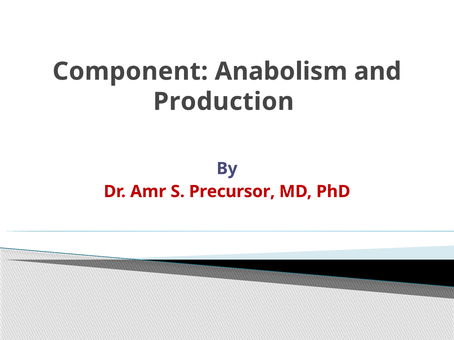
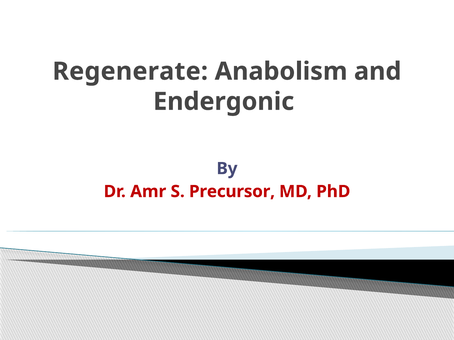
Component: Component -> Regenerate (130, 71)
Production: Production -> Endergonic (224, 102)
